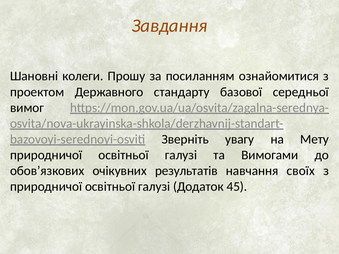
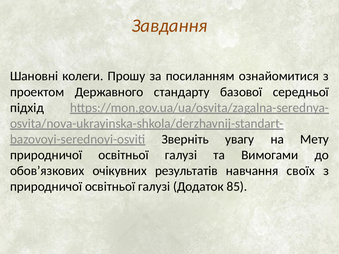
вимог: вимог -> підхід (27, 108)
45: 45 -> 85 (237, 187)
